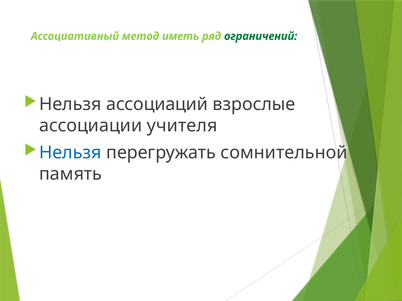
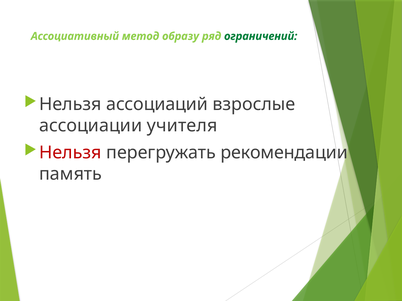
иметь: иметь -> образу (181, 36)
Нельзя colour: blue -> red (70, 153)
сомнительной: сомнительной -> рекомендации (284, 153)
